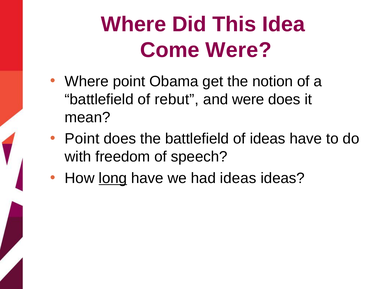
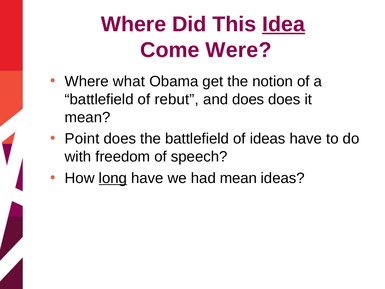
Idea underline: none -> present (284, 24)
Where point: point -> what (129, 81)
and were: were -> does (248, 99)
had ideas: ideas -> mean (238, 178)
